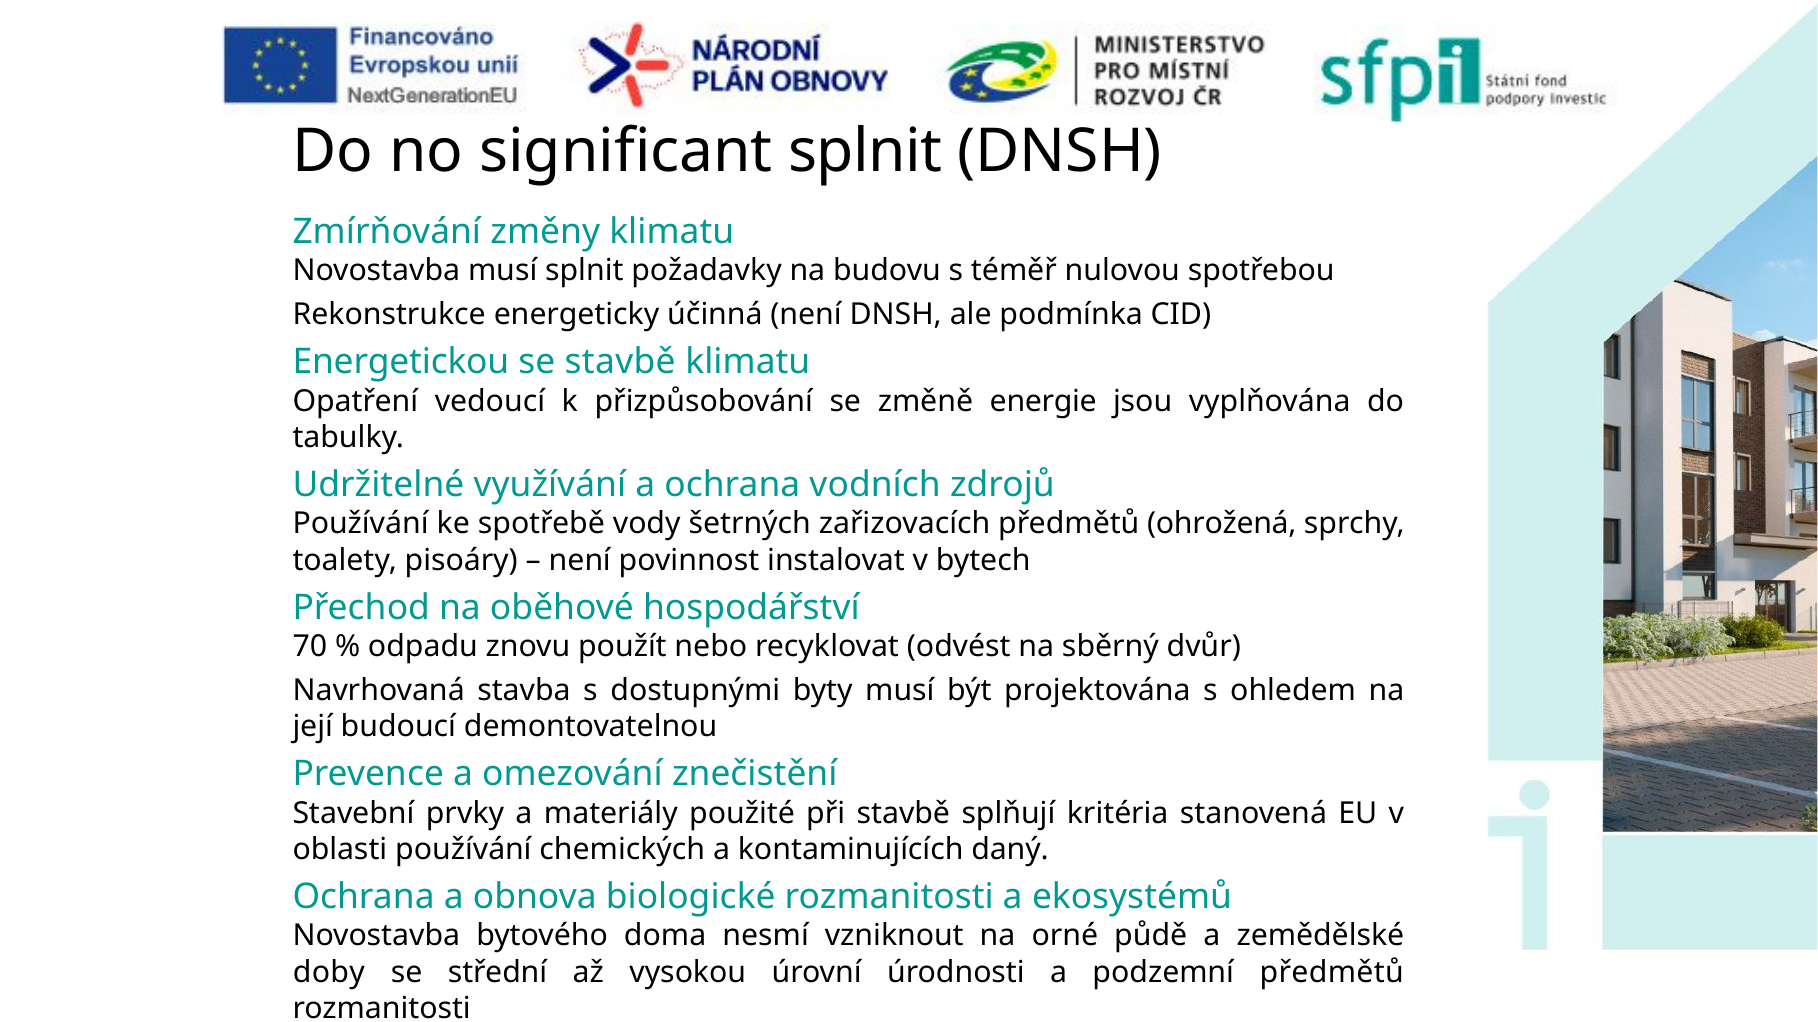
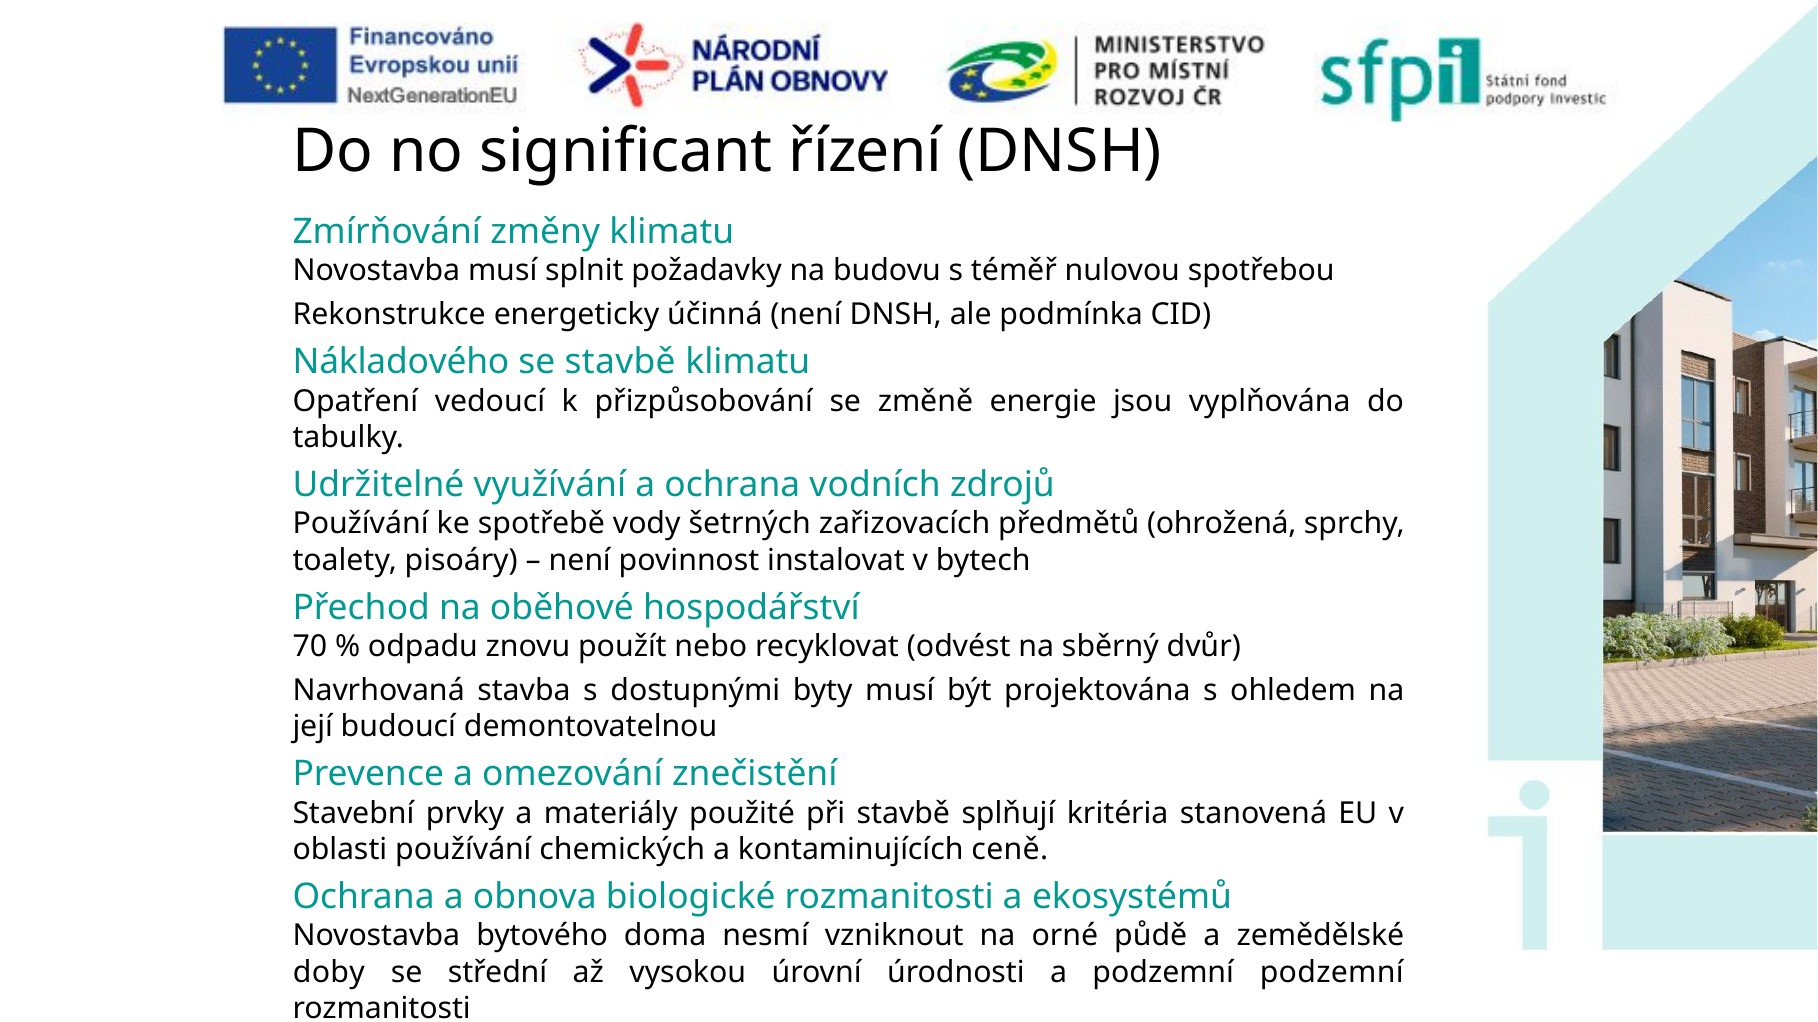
significant splnit: splnit -> řízení (865, 152)
Energetickou: Energetickou -> Nákladového (401, 362)
daný: daný -> ceně (1010, 850)
podzemní předmětů: předmětů -> podzemní (1332, 973)
